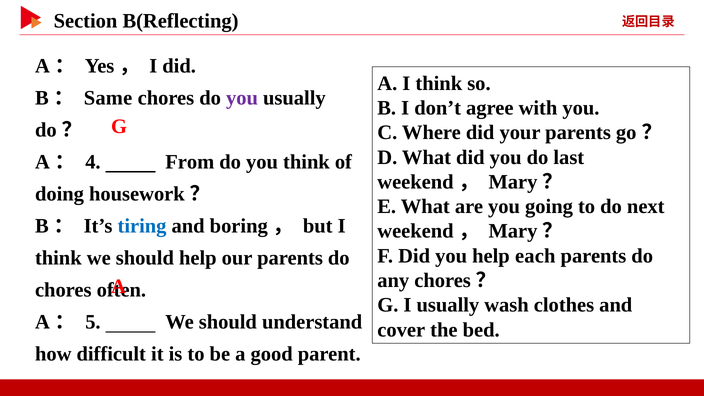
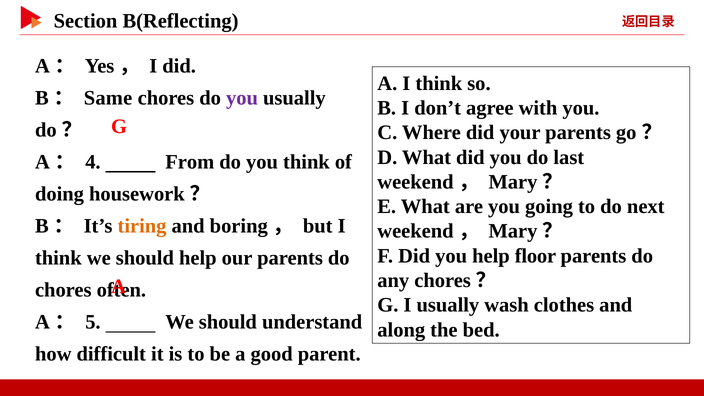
tiring colour: blue -> orange (142, 226)
each: each -> floor (535, 256)
cover: cover -> along (401, 330)
